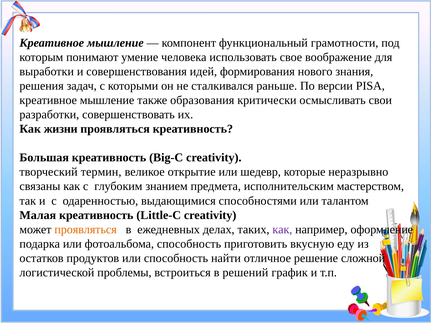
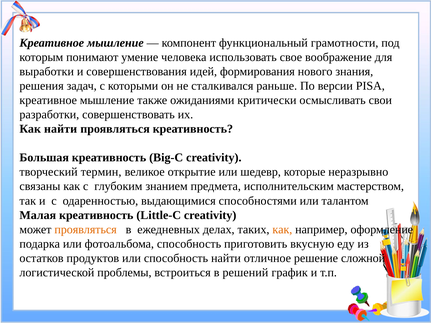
образования: образования -> ожиданиями (202, 100)
Как жизни: жизни -> найти (61, 129)
как colour: purple -> orange (282, 230)
